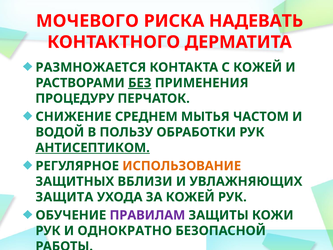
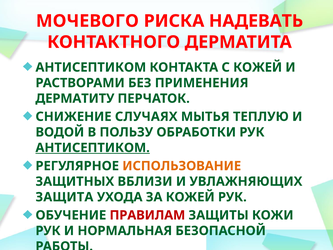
РАЗМНОЖАЕТСЯ: РАЗМНОЖАЕТСЯ -> АНТИСЕПТИКОМ (91, 67)
БЕЗ underline: present -> none (140, 83)
ПРОЦЕДУРУ: ПРОЦЕДУРУ -> ДЕРМАТИТУ (75, 98)
СРЕДНЕМ: СРЕДНЕМ -> СЛУЧАЯХ (146, 117)
ЧАСТОМ: ЧАСТОМ -> ТЕПЛУЮ (261, 117)
ПРАВИЛАМ colour: purple -> red (147, 215)
ОДНОКРАТНО: ОДНОКРАТНО -> НОРМАЛЬНАЯ (125, 231)
